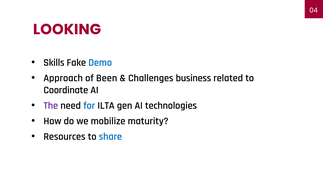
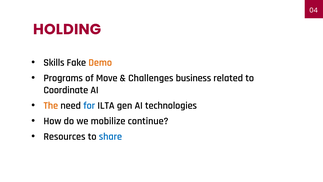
LOOKING: LOOKING -> HOLDING (67, 29)
Demo colour: blue -> orange (100, 62)
Approach: Approach -> Programs (63, 78)
Been: Been -> Move (107, 78)
The colour: purple -> orange (51, 105)
maturity: maturity -> continue (148, 121)
